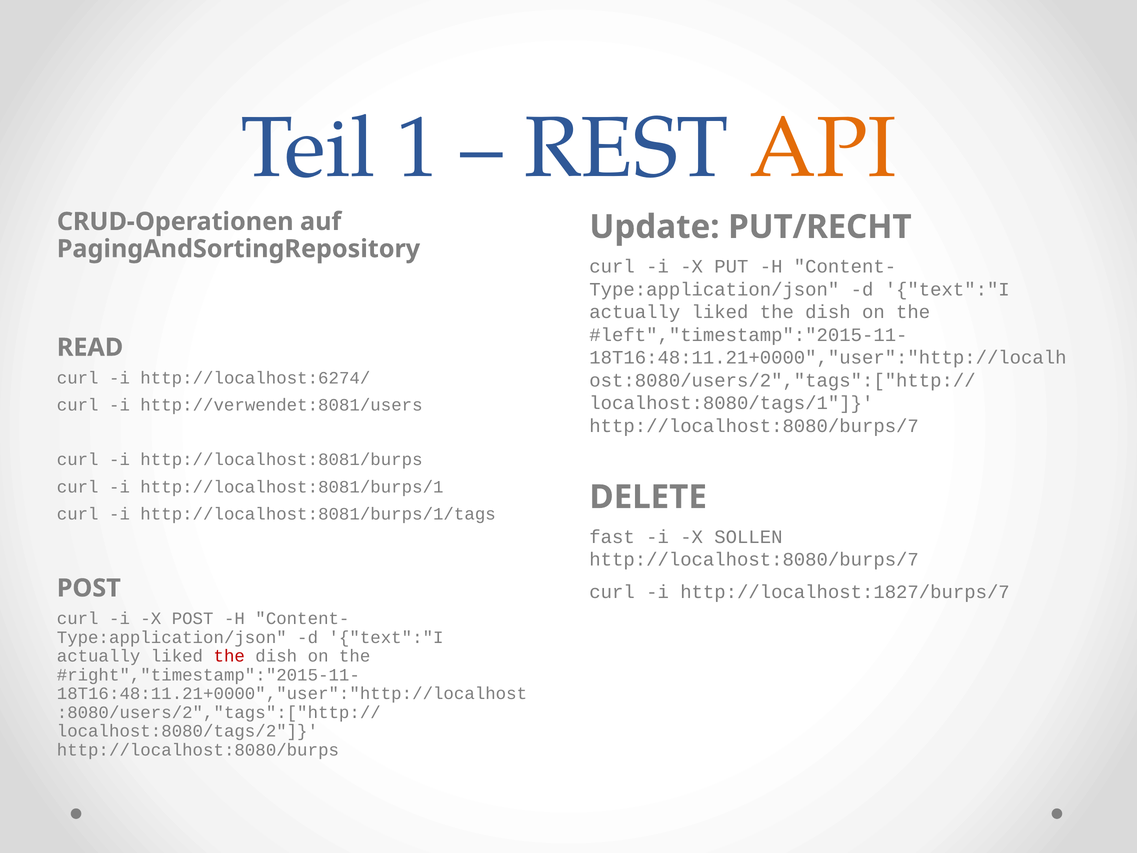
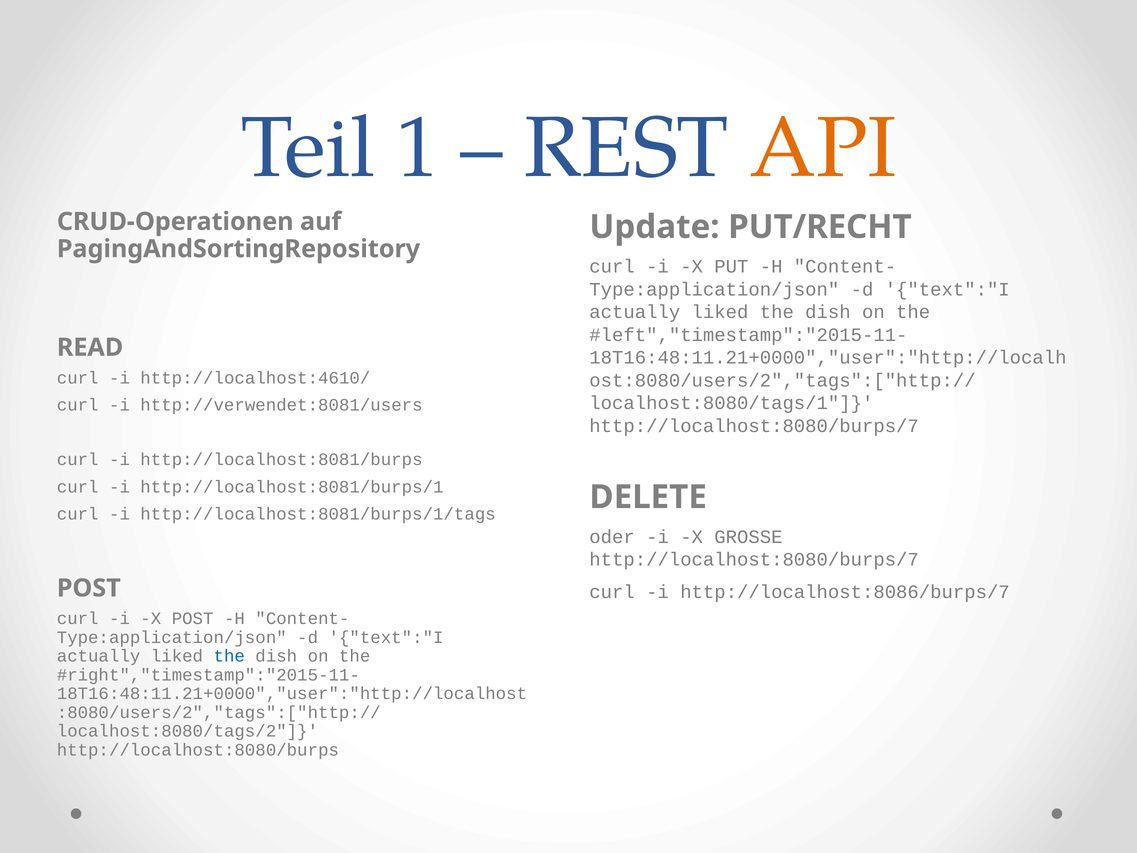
http://localhost:6274/: http://localhost:6274/ -> http://localhost:4610/ (255, 378)
fast: fast -> oder (612, 537)
SOLLEN: SOLLEN -> GROSSE (748, 537)
http://localhost:1827/burps/7: http://localhost:1827/burps/7 -> http://localhost:8086/burps/7 (845, 592)
the colour: red -> blue (229, 656)
